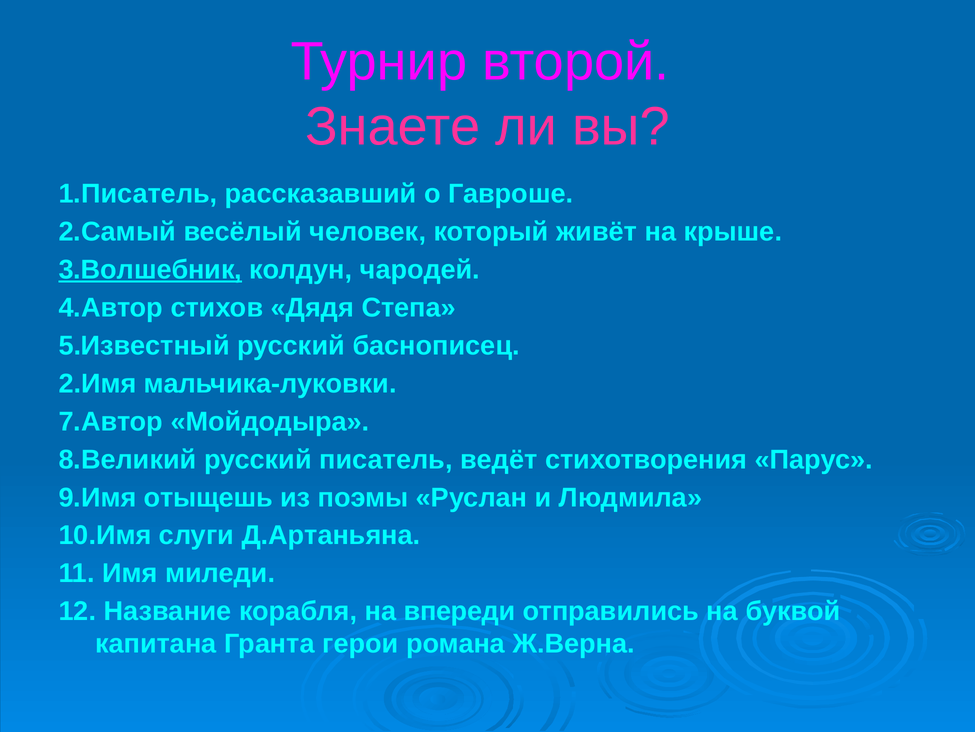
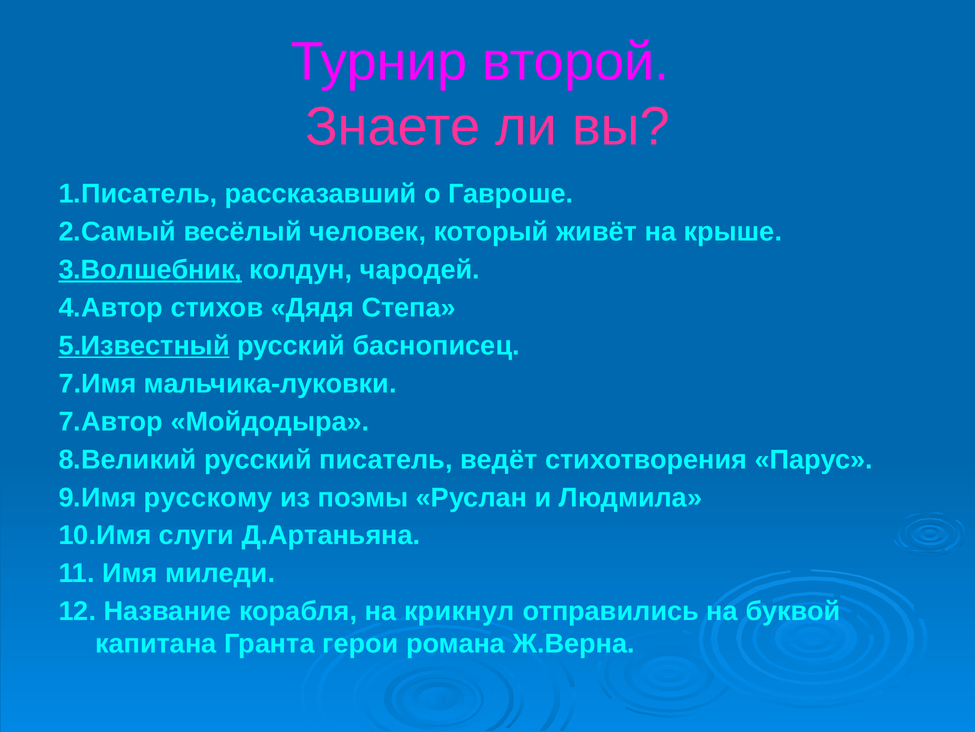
5.Известный underline: none -> present (144, 345)
2.Имя: 2.Имя -> 7.Имя (97, 383)
отыщешь: отыщешь -> русскому (208, 497)
впереди: впереди -> крикнул (459, 611)
